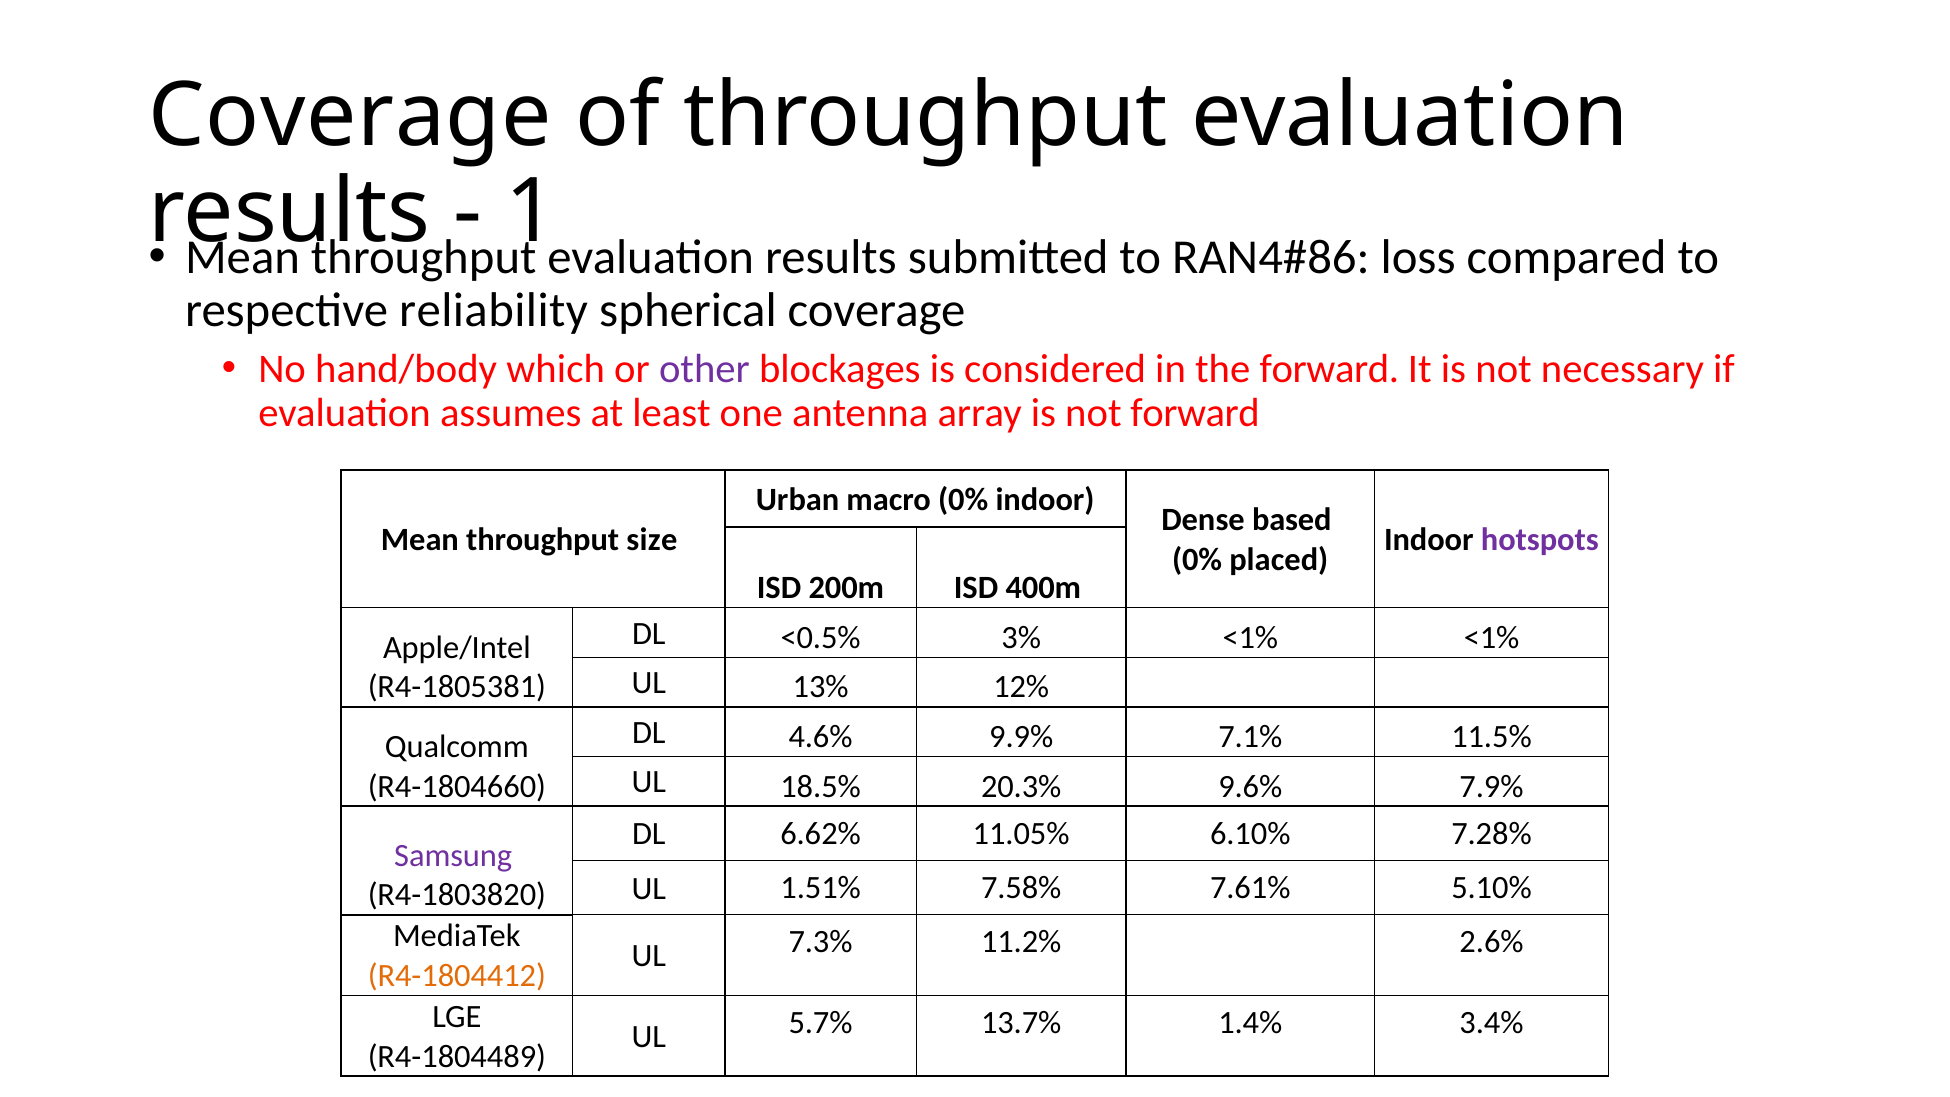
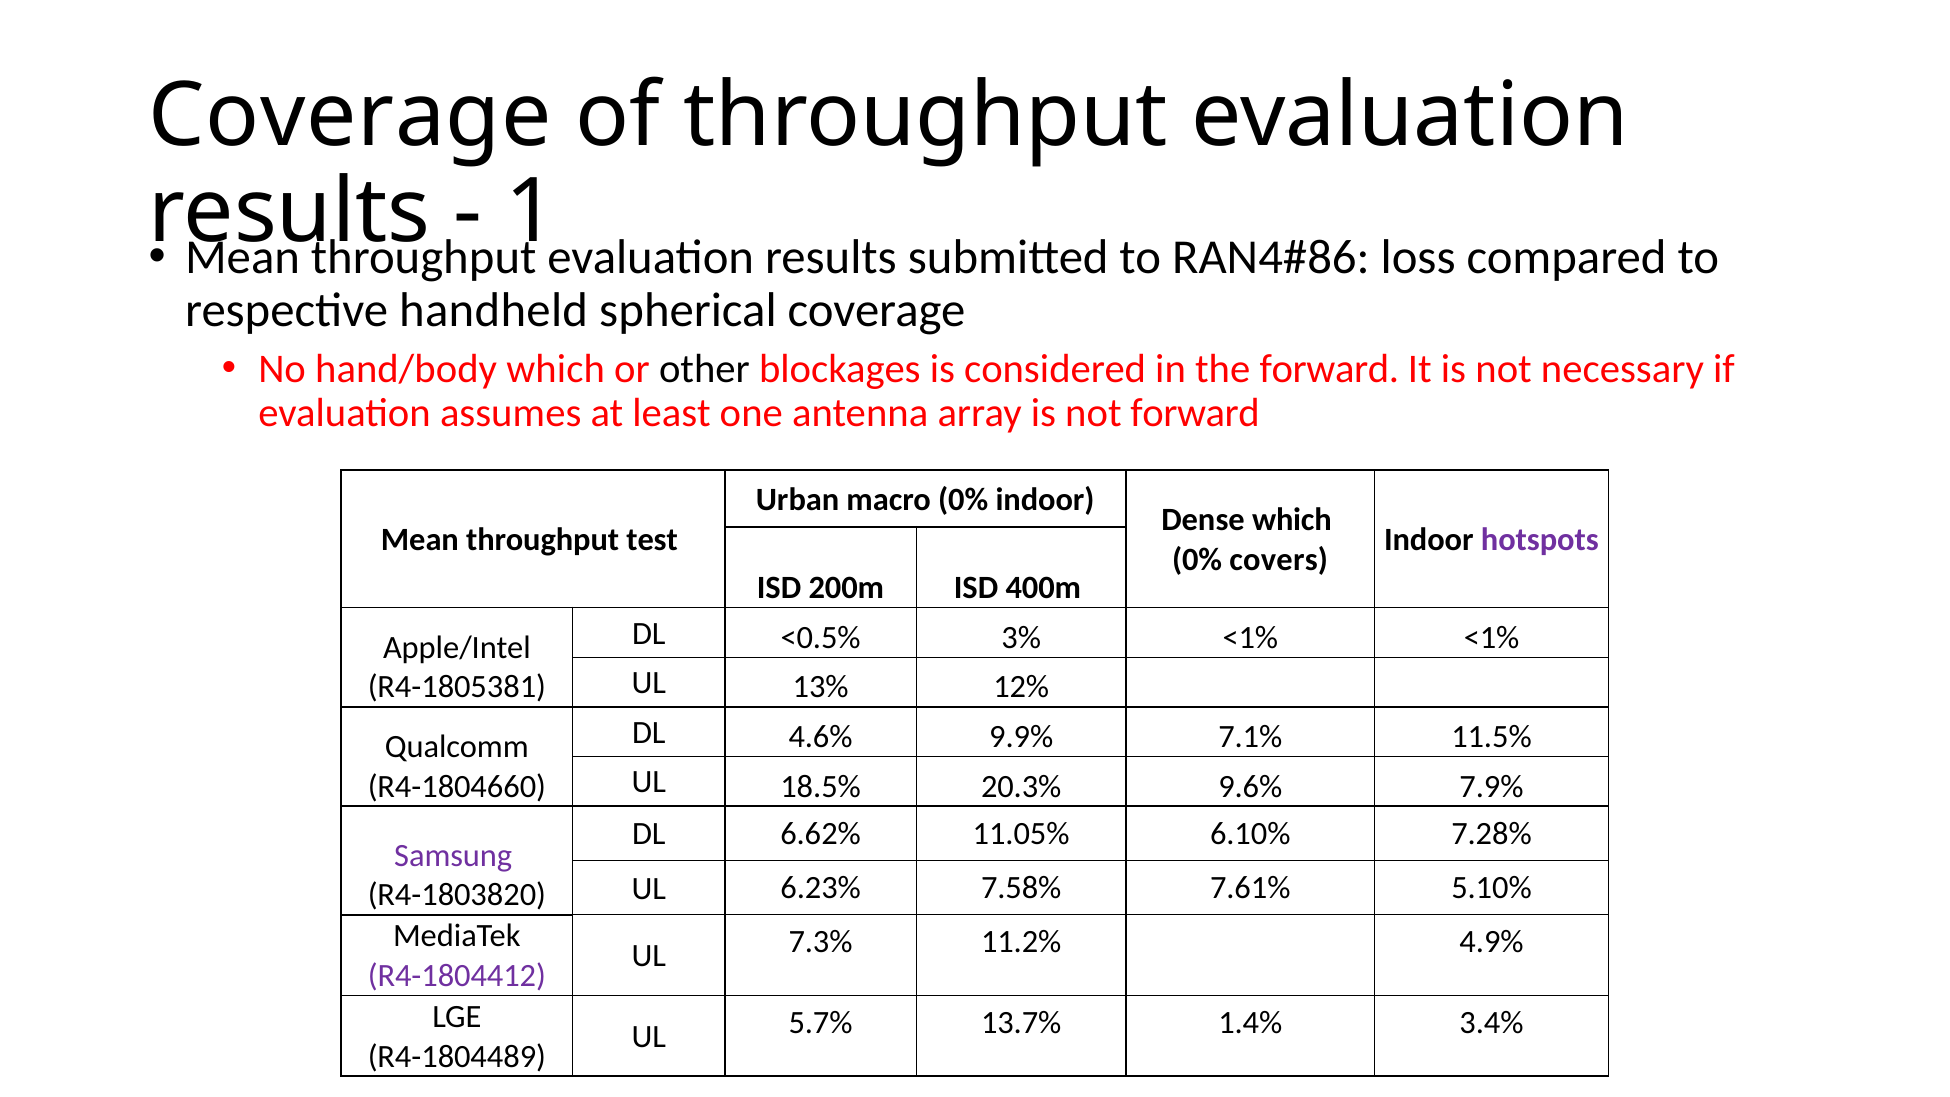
reliability: reliability -> handheld (494, 310)
other colour: purple -> black (704, 369)
Dense based: based -> which (1292, 520)
size: size -> test (652, 540)
placed: placed -> covers (1279, 560)
1.51%: 1.51% -> 6.23% (821, 888)
2.6%: 2.6% -> 4.9% (1492, 942)
R4-1804412 colour: orange -> purple (457, 976)
